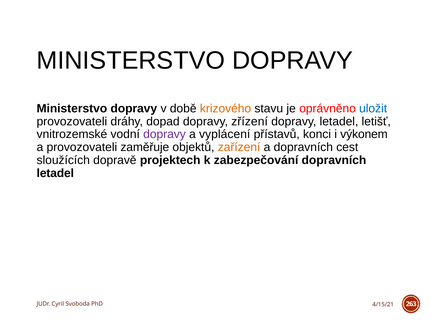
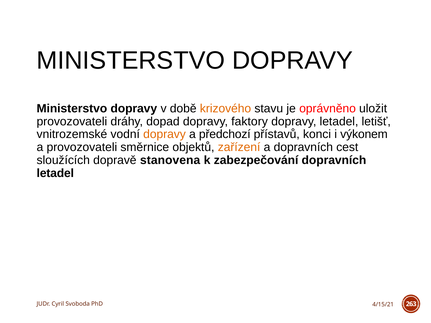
uložit colour: blue -> black (373, 109)
zřízení: zřízení -> faktory (250, 121)
dopravy colour: purple -> orange (165, 134)
vyplácení: vyplácení -> předchozí (225, 134)
zaměřuje: zaměřuje -> směrnice (145, 147)
projektech: projektech -> stanovena (170, 160)
